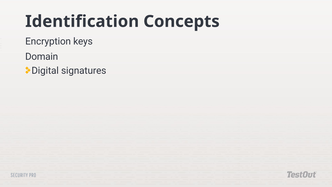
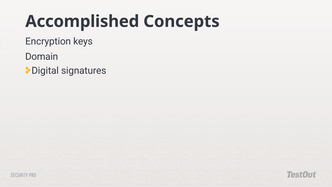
Identification: Identification -> Accomplished (82, 21)
